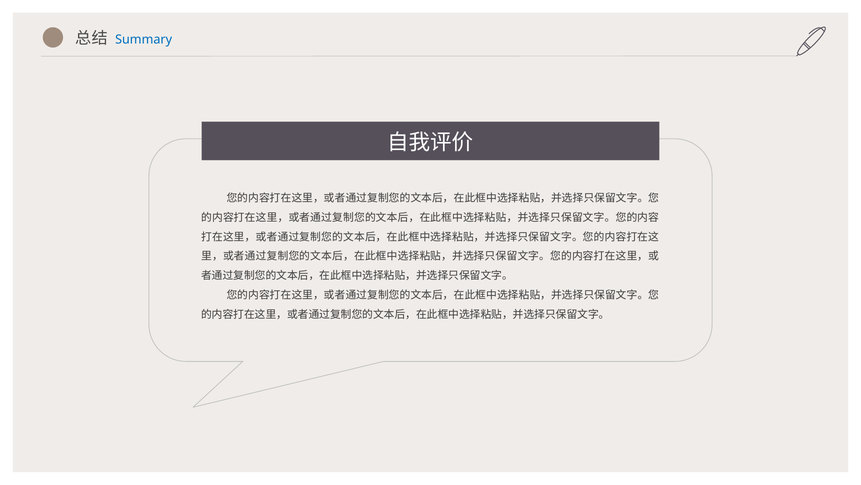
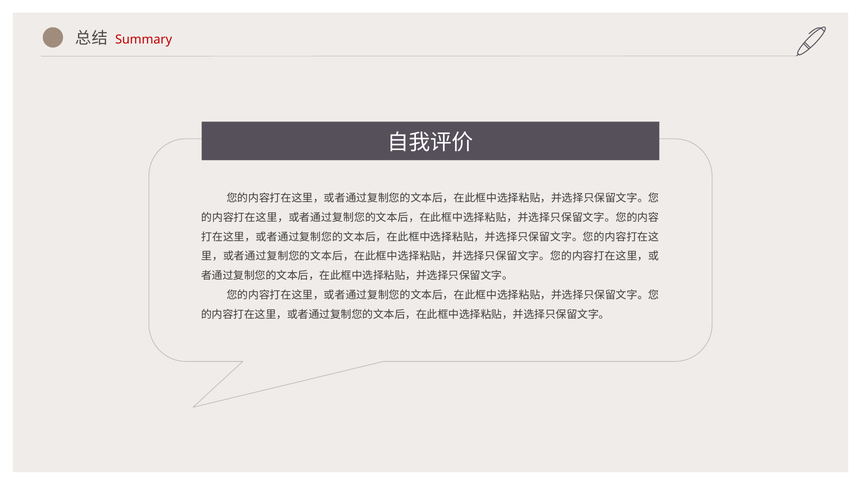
Summary colour: blue -> red (144, 39)
